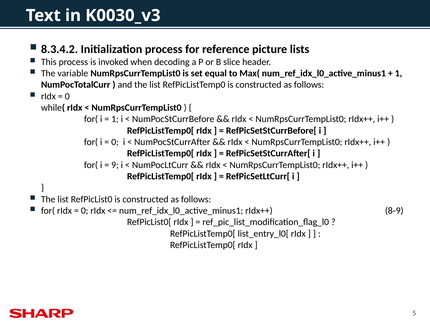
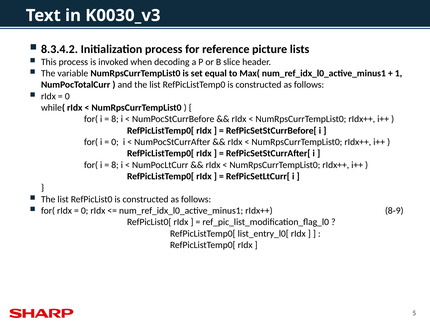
1: 1 -> 8 (115, 119)
9: 9 -> 8 (115, 165)
